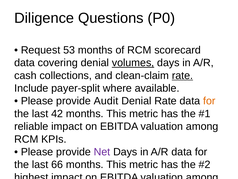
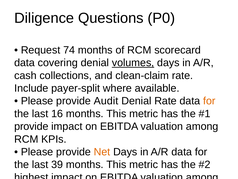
53: 53 -> 74 (69, 50)
rate underline: present -> none (182, 75)
42: 42 -> 16 (57, 113)
reliable: reliable -> provide (31, 126)
Net colour: purple -> orange (102, 151)
66: 66 -> 39 (57, 164)
